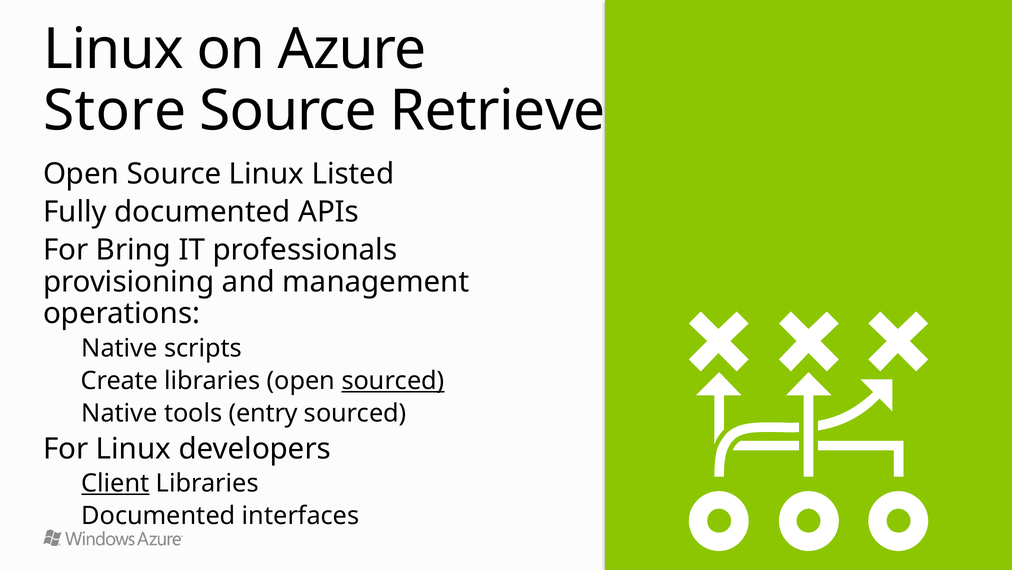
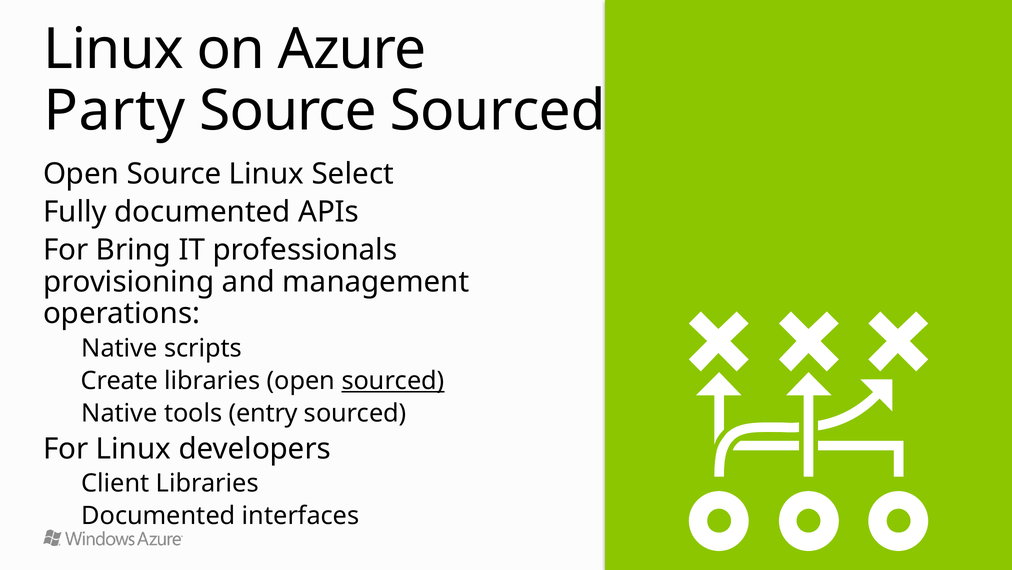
Store: Store -> Party (115, 111)
Source Retrieve: Retrieve -> Sourced (498, 111)
Listed: Listed -> Select (353, 174)
Client underline: present -> none (115, 483)
